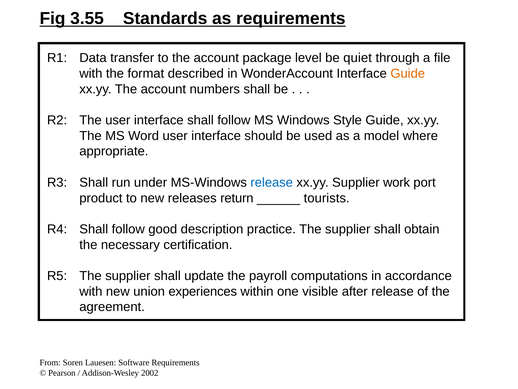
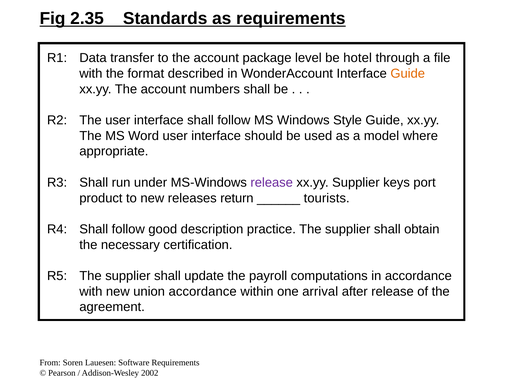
3.55: 3.55 -> 2.35 (87, 19)
quiet: quiet -> hotel (358, 58)
release colour: blue -> purple (272, 182)
work: work -> keys (397, 182)
union experiences: experiences -> accordance (203, 291)
visible: visible -> arrival (320, 291)
